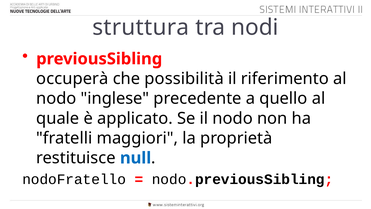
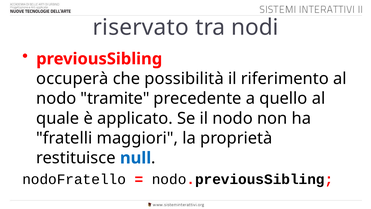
struttura: struttura -> riservato (141, 27)
inglese: inglese -> tramite (115, 98)
